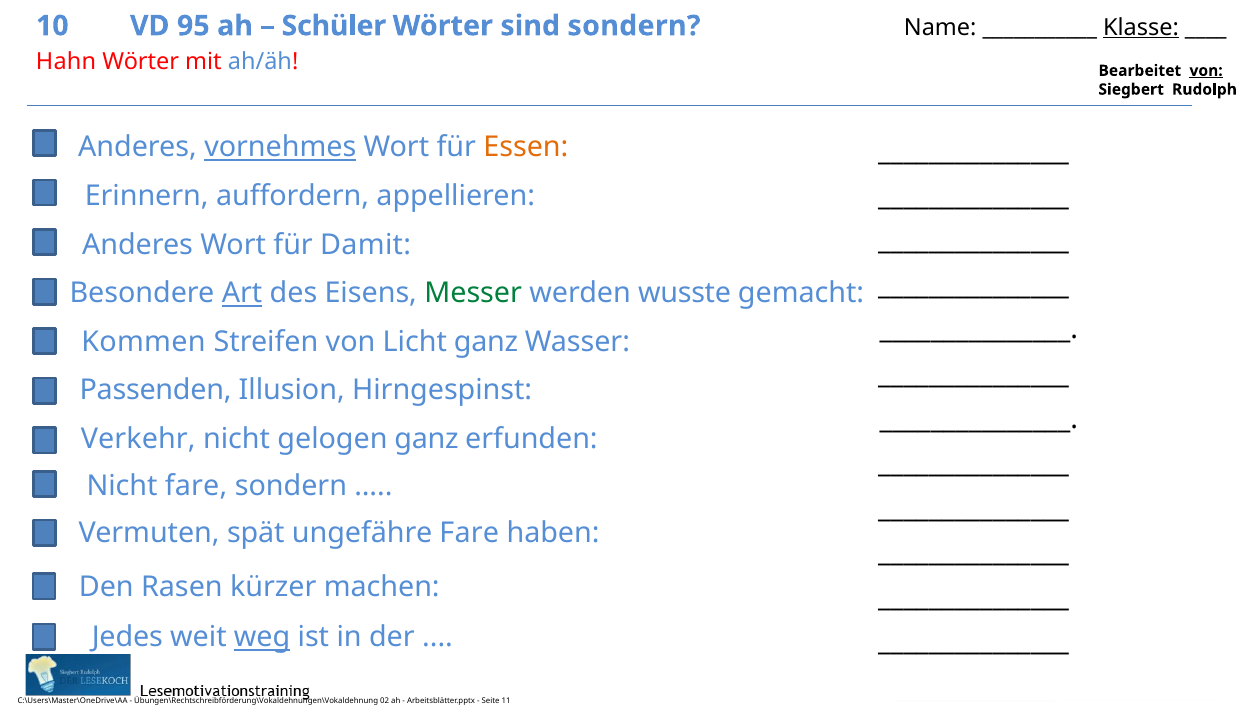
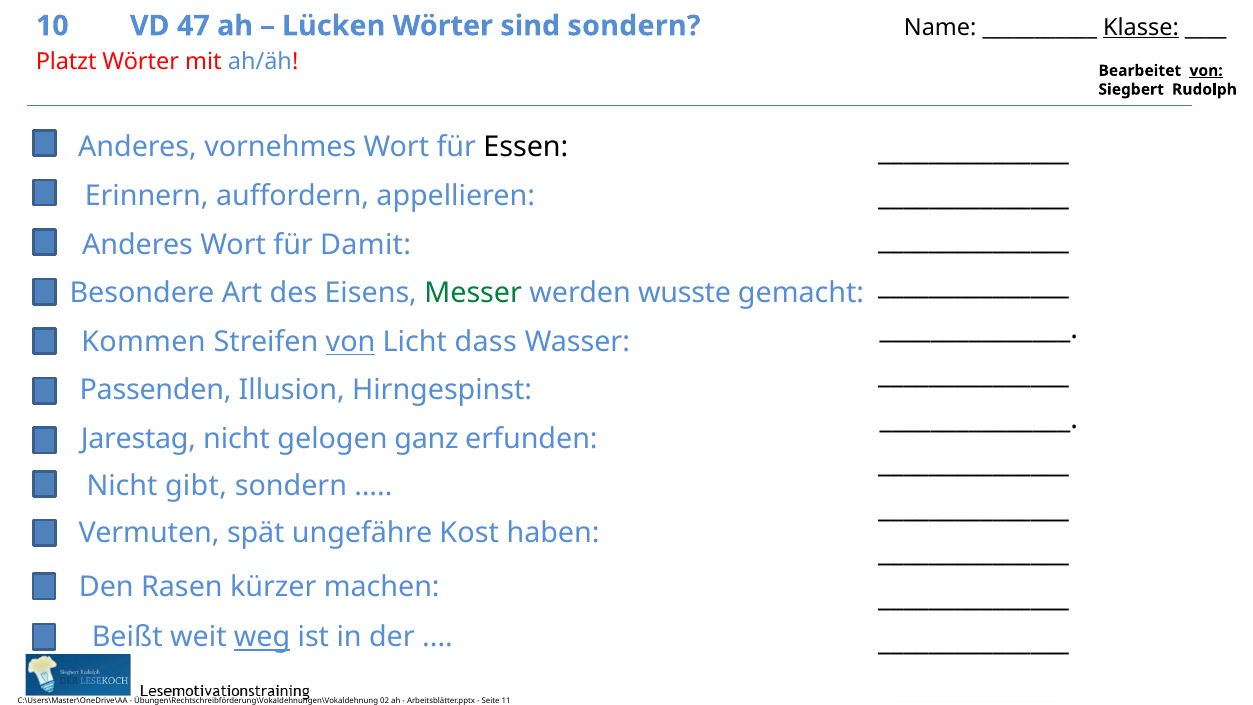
95: 95 -> 47 (193, 26)
Schüler: Schüler -> Lücken (334, 26)
Hahn: Hahn -> Platzt (66, 62)
vornehmes underline: present -> none (280, 147)
Essen colour: orange -> black (526, 147)
Art underline: present -> none (242, 293)
von underline: none -> present (351, 342)
Licht ganz: ganz -> dass (486, 342)
Verkehr: Verkehr -> Jarestag (138, 439)
Nicht fare: fare -> gibt (196, 486)
ungefähre Fare: Fare -> Kost (469, 533)
Jedes: Jedes -> Beißt (127, 637)
